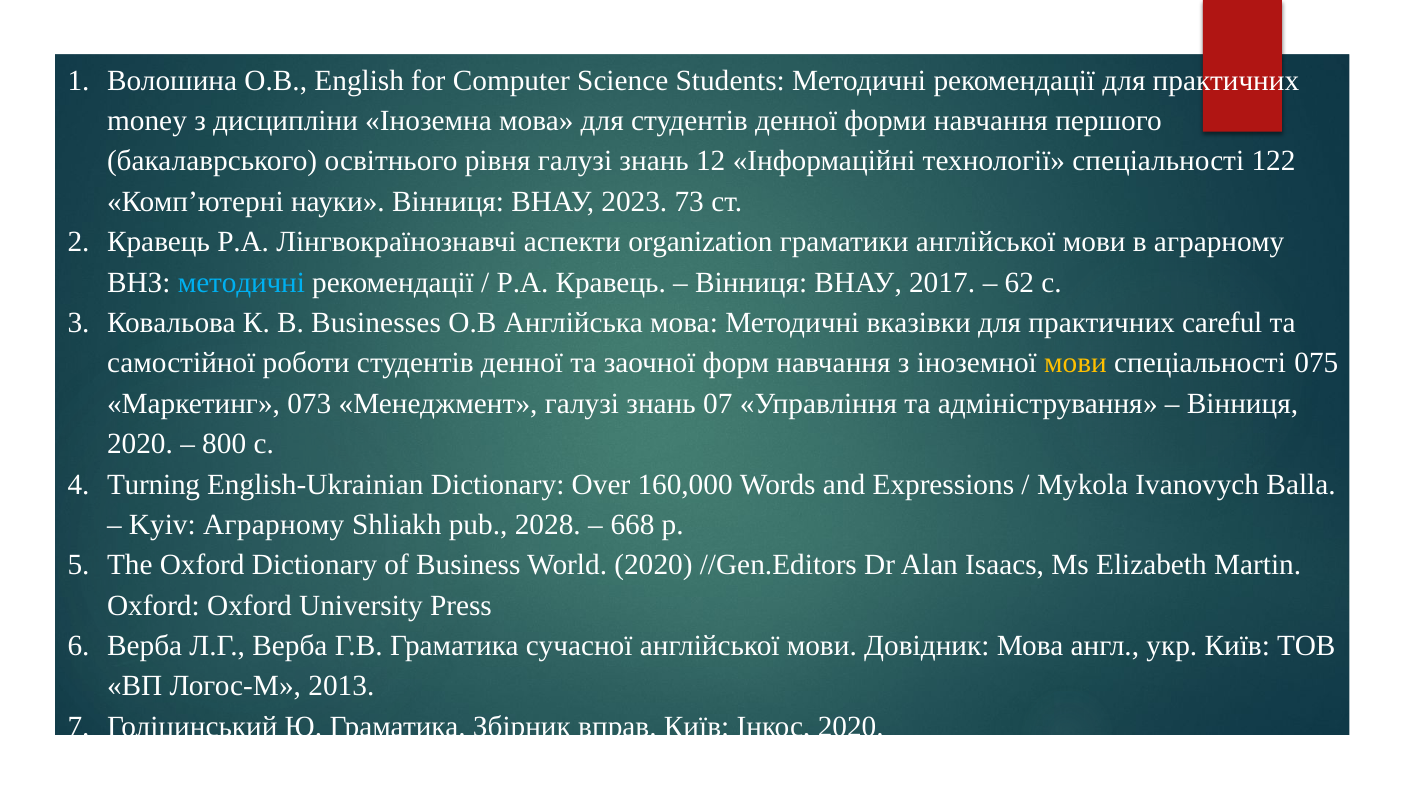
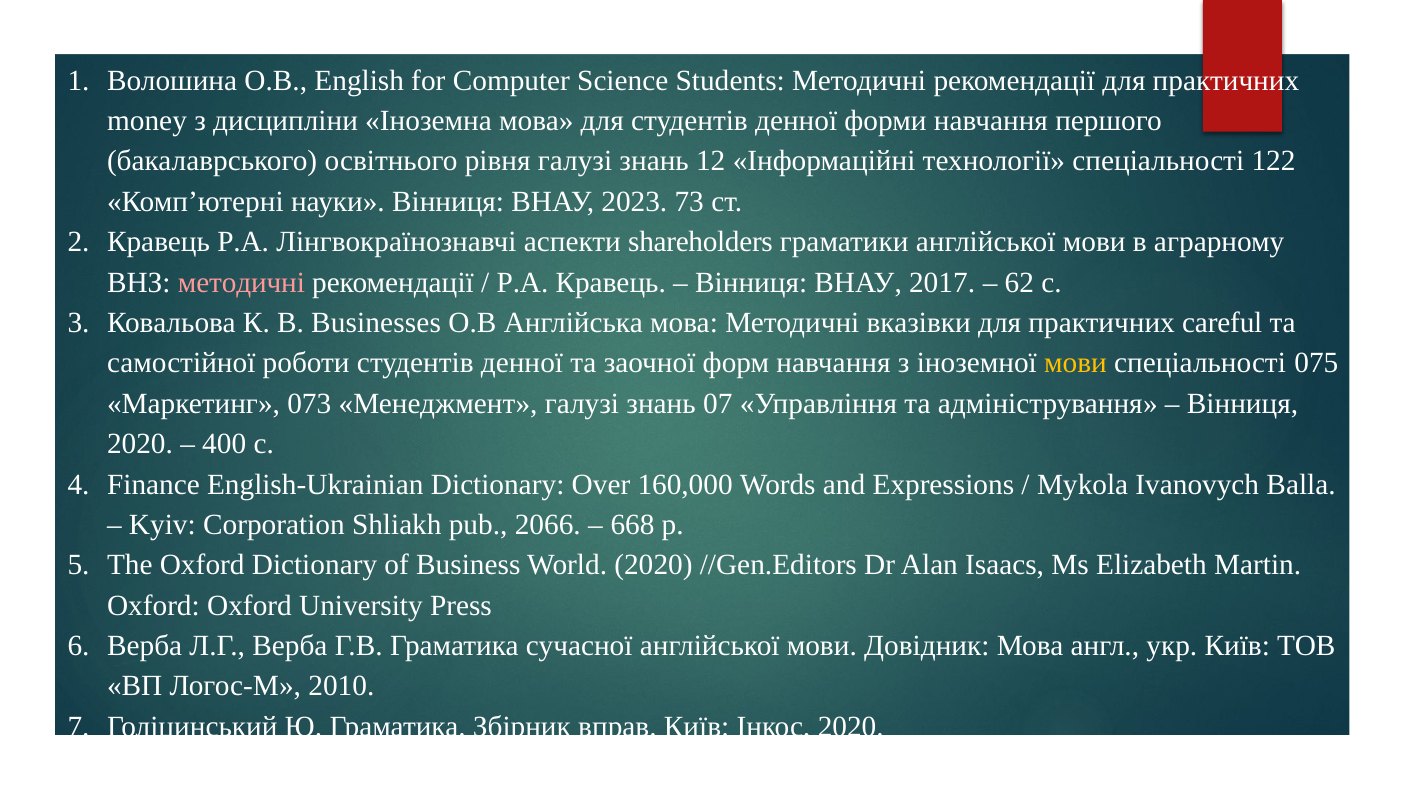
organization: organization -> shareholders (701, 242)
методичні colour: light blue -> pink (241, 283)
800: 800 -> 400 (224, 444)
Turning: Turning -> Finance (153, 485)
Kyiv Аграрному: Аграрному -> Corporation (274, 525)
2028: 2028 -> 2066 (548, 525)
2013: 2013 -> 2010 (341, 687)
